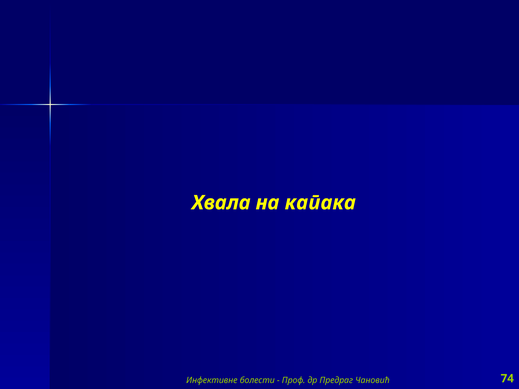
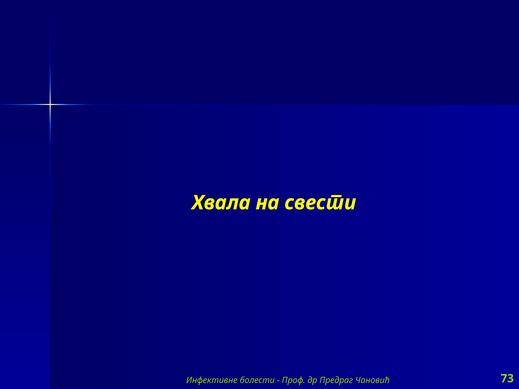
капака: капака -> свести (320, 203)
74: 74 -> 73 (507, 379)
